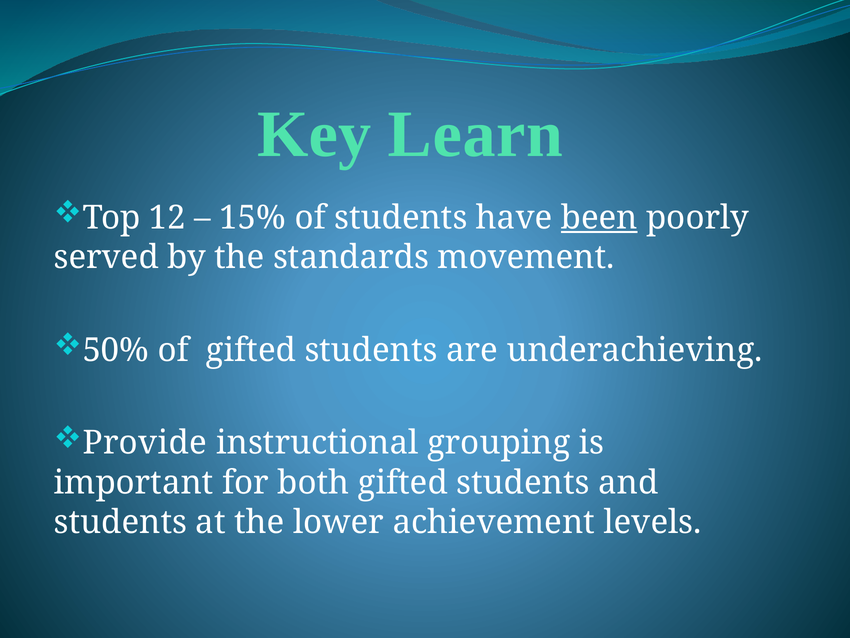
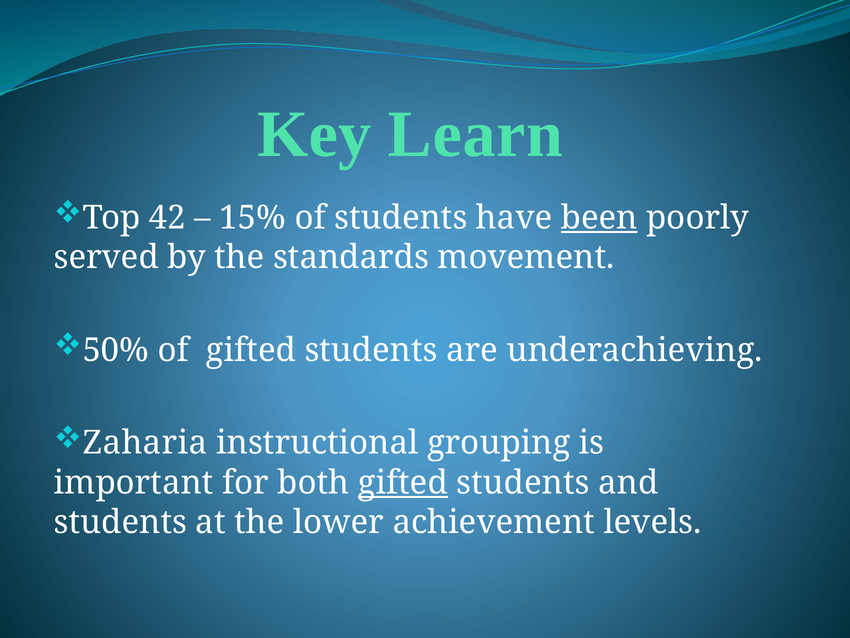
12: 12 -> 42 (167, 218)
Provide: Provide -> Zaharia (145, 443)
gifted underline: none -> present (403, 482)
